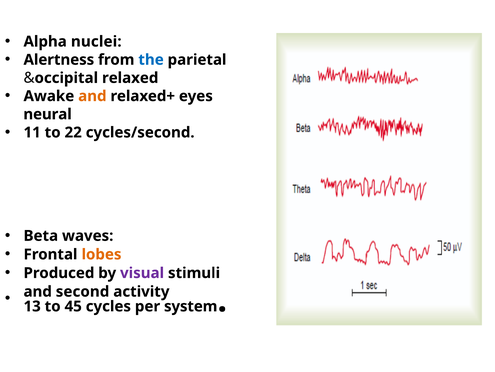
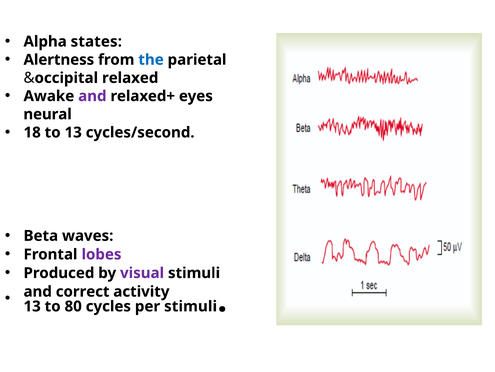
nuclei: nuclei -> states (96, 41)
and colour: orange -> purple (92, 96)
11: 11 -> 18 (32, 132)
to 22: 22 -> 13 (73, 132)
lobes colour: orange -> purple (101, 254)
second: second -> correct (83, 291)
45: 45 -> 80 (73, 306)
per system: system -> stimuli (191, 306)
